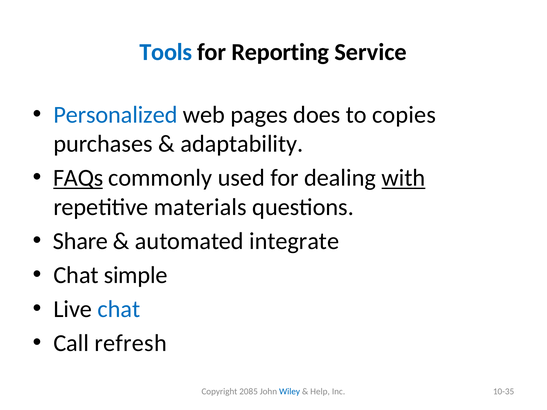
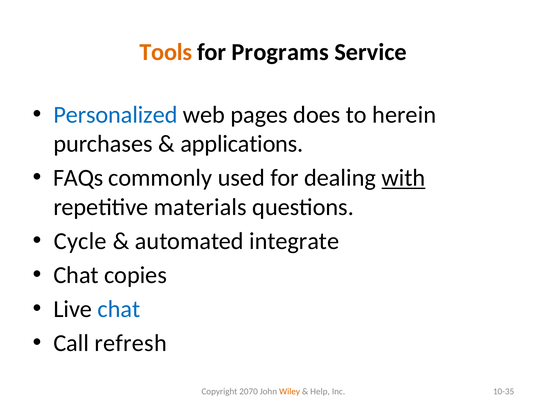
Tools colour: blue -> orange (166, 52)
Reporting: Reporting -> Programs (280, 52)
copies: copies -> herein (404, 115)
adaptability: adaptability -> applications (242, 144)
FAQs underline: present -> none (78, 178)
Share: Share -> Cycle (80, 241)
simple: simple -> copies (135, 275)
2085: 2085 -> 2070 (249, 392)
Wiley colour: blue -> orange (290, 392)
